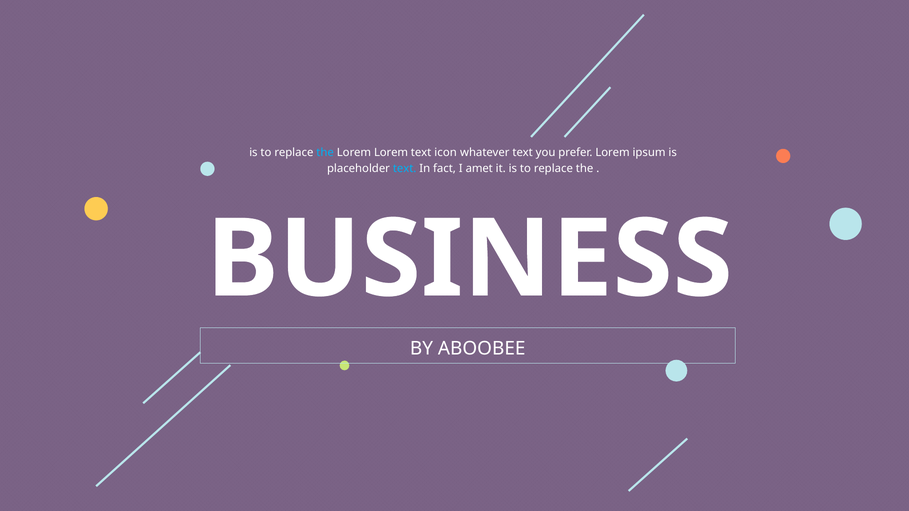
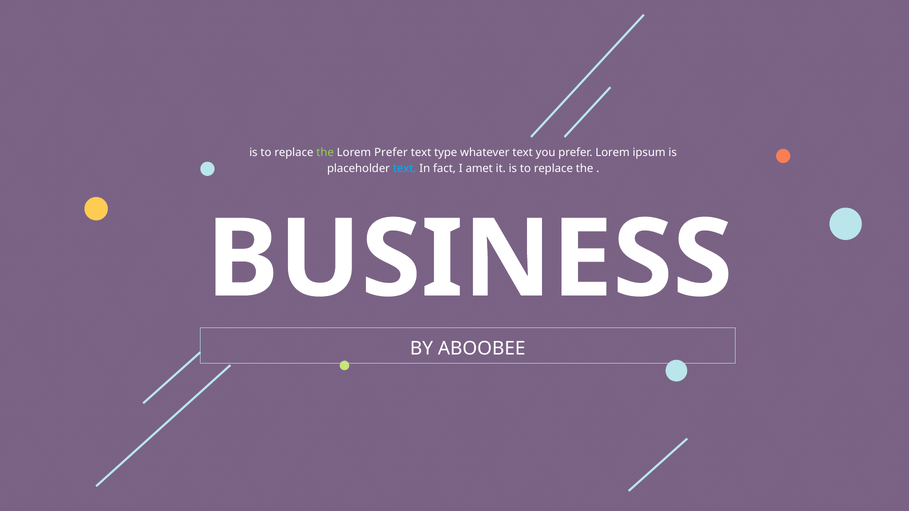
the colour: light blue -> light green (325, 152)
Lorem Lorem: Lorem -> Prefer (391, 152)
icon: icon -> type (446, 152)
